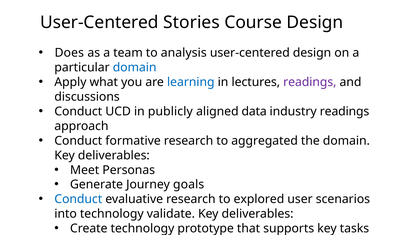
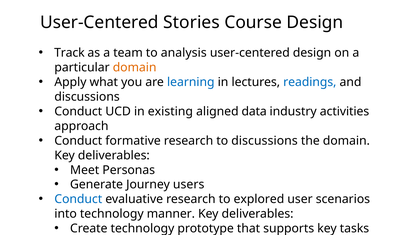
Does: Does -> Track (69, 53)
domain colour: blue -> orange (135, 68)
readings colour: purple -> blue (310, 82)
publicly: publicly -> existing (170, 112)
industry readings: readings -> activities (345, 112)
to aggregated: aggregated -> discussions (264, 141)
goals: goals -> users (189, 185)
validate: validate -> manner (171, 214)
